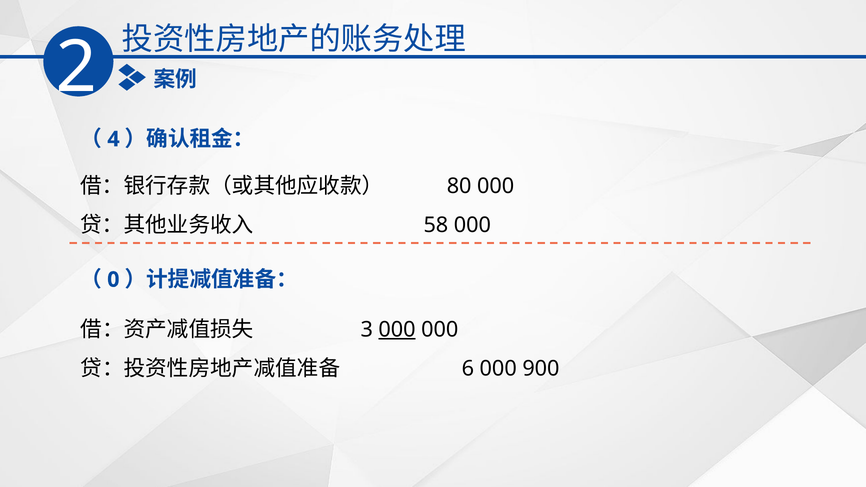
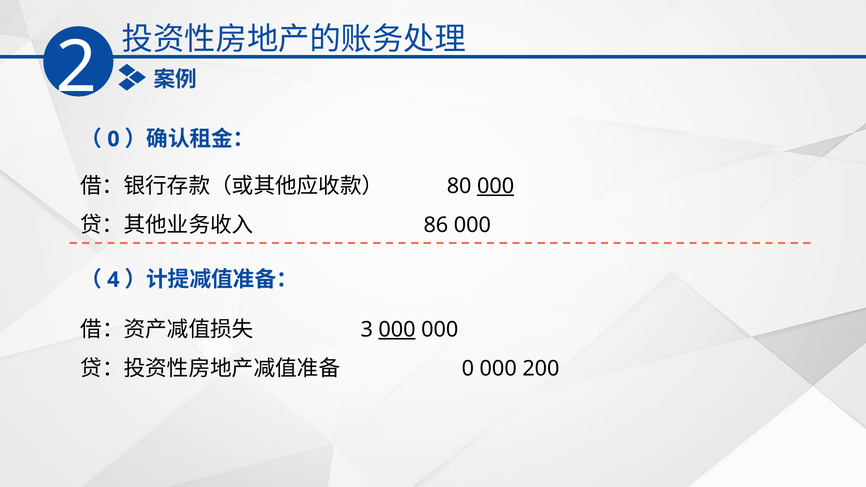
4: 4 -> 0 (113, 139)
000 underline: none -> present (496, 186)
58: 58 -> 86 (436, 225)
0: 0 -> 4 (113, 280)
6: 6 -> 0 (468, 368)
900: 900 -> 200 (541, 368)
